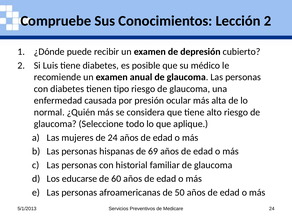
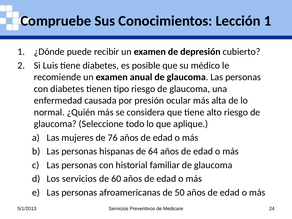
Lección 2: 2 -> 1 (268, 21)
de 24: 24 -> 76 (113, 138)
69: 69 -> 64 (153, 151)
Los educarse: educarse -> servicios (79, 179)
